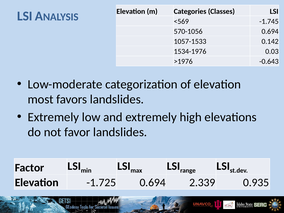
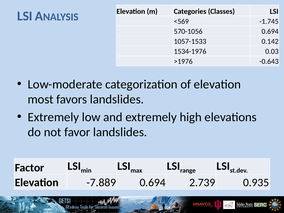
-1.725: -1.725 -> -7.889 (101, 183)
2.339: 2.339 -> 2.739 (202, 183)
